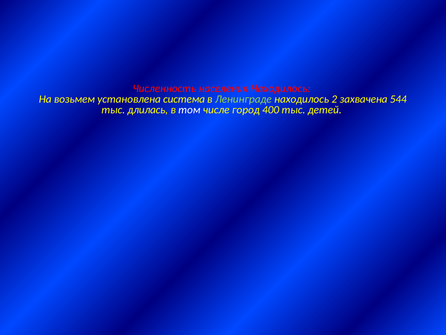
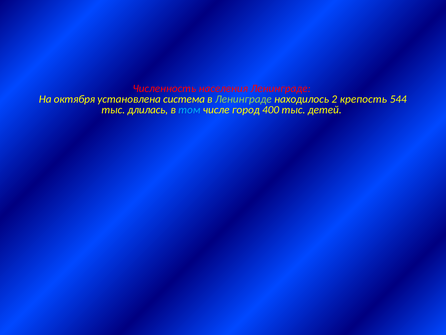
населения Находилось: Находилось -> Ленинграде (281, 88)
возьмем: возьмем -> октября (74, 99)
захвачена: захвачена -> крепость (363, 99)
том colour: white -> light blue (189, 110)
